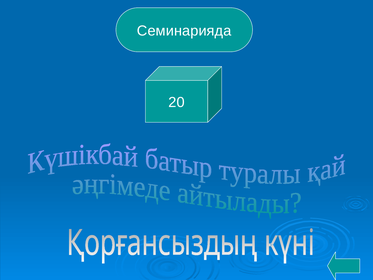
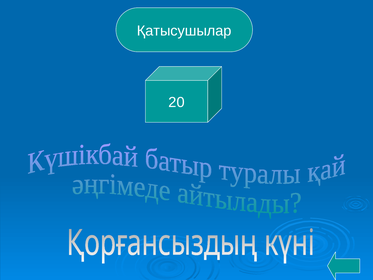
Семинарияда: Семинарияда -> Қатысушылар (184, 31)
